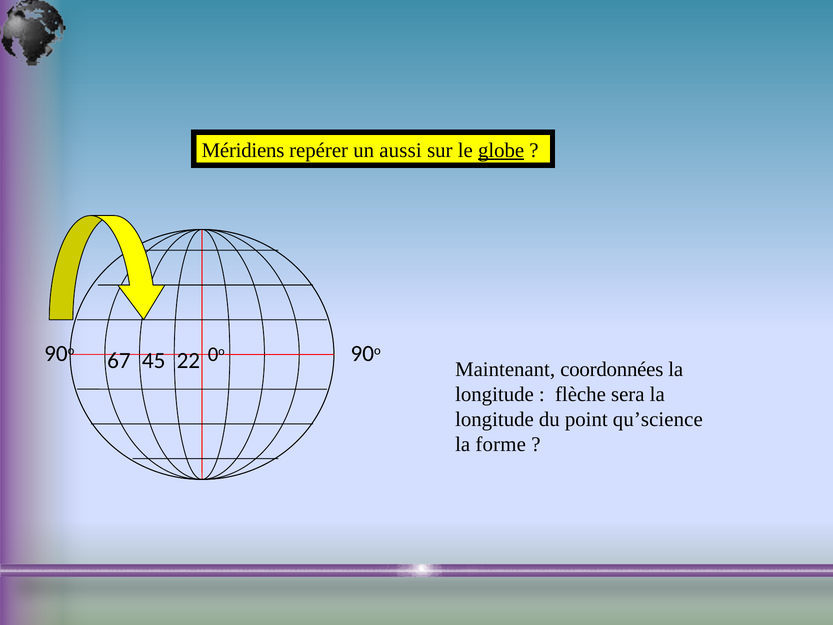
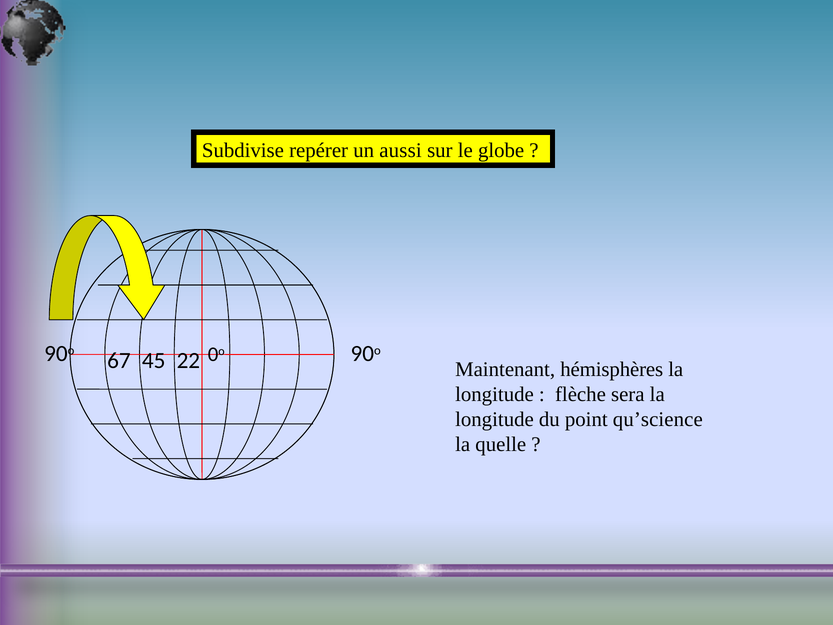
Méridiens: Méridiens -> Subdivise (243, 150)
globe underline: present -> none (501, 150)
coordonnées: coordonnées -> hémisphères (612, 369)
forme: forme -> quelle (501, 444)
